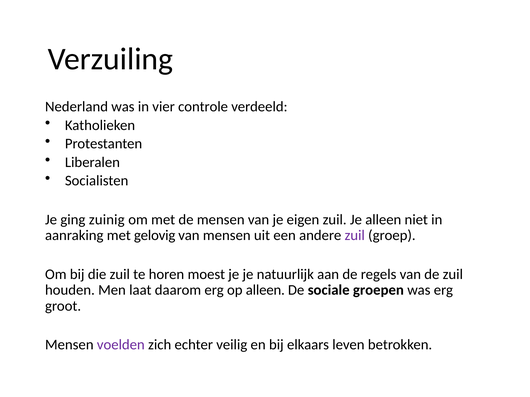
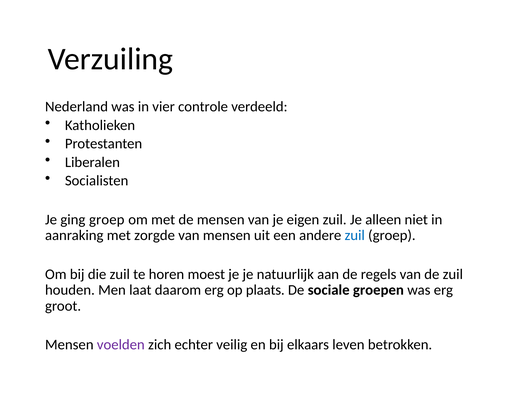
ging zuinig: zuinig -> groep (107, 220)
gelovig: gelovig -> zorgde (155, 236)
zuil colour: purple -> blue (355, 236)
op alleen: alleen -> plaats (265, 290)
